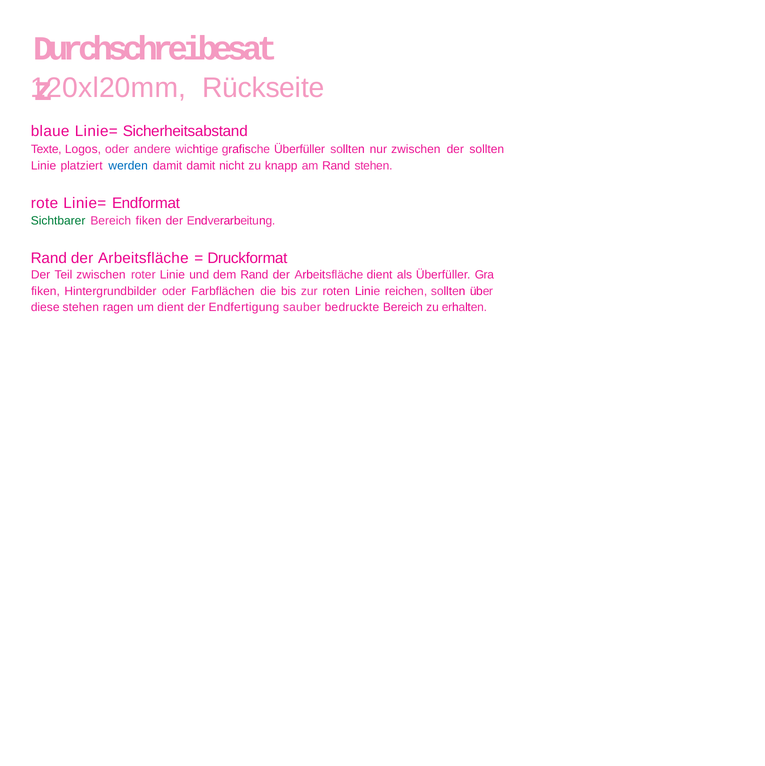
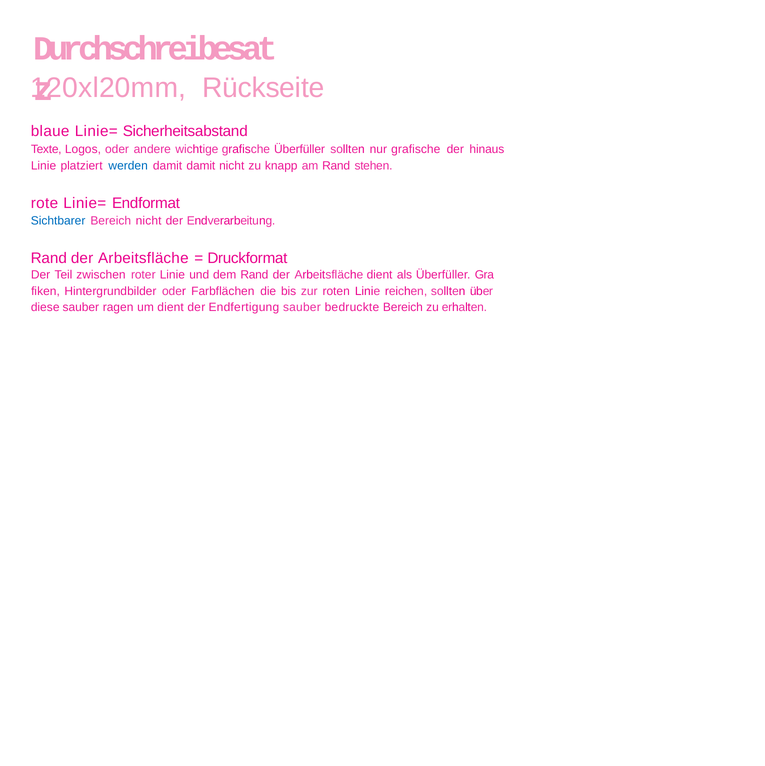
nur zwischen: zwischen -> grafische (416, 150)
der sollten: sollten -> hinaus (487, 150)
Sichtbarer colour: green -> blue (58, 221)
Bereich fiken: fiken -> nicht (149, 221)
diese stehen: stehen -> sauber (81, 307)
